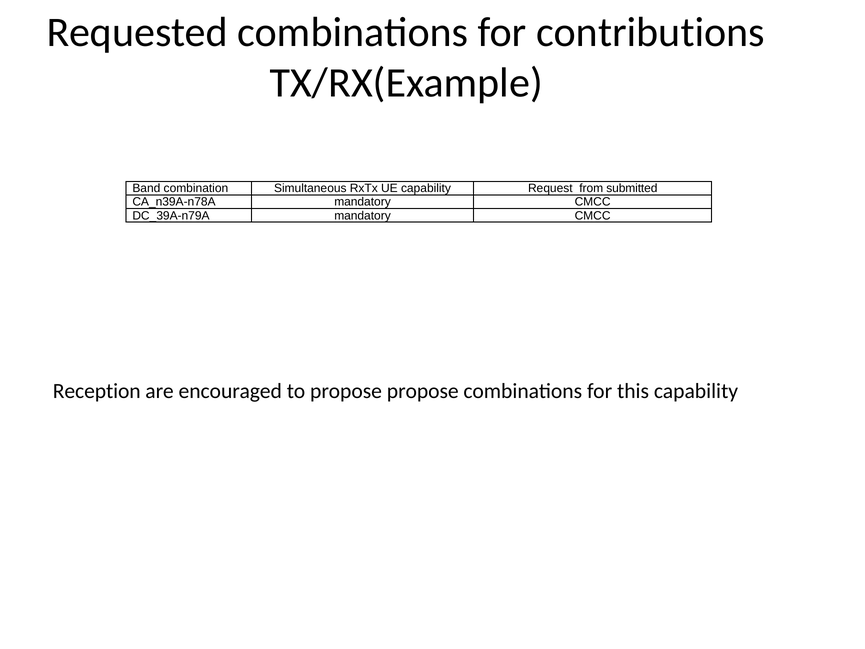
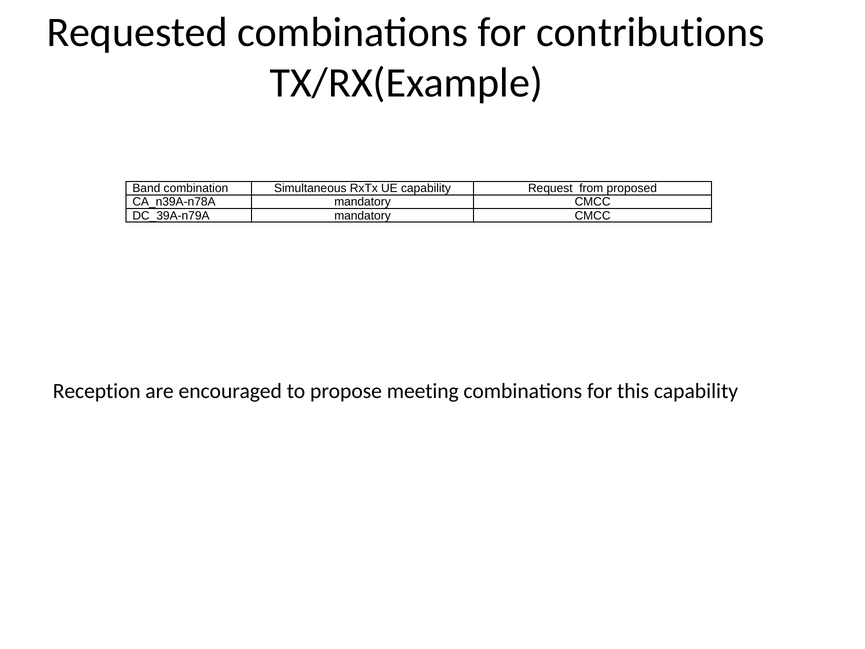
submitted: submitted -> proposed (632, 188)
propose propose: propose -> meeting (423, 391)
